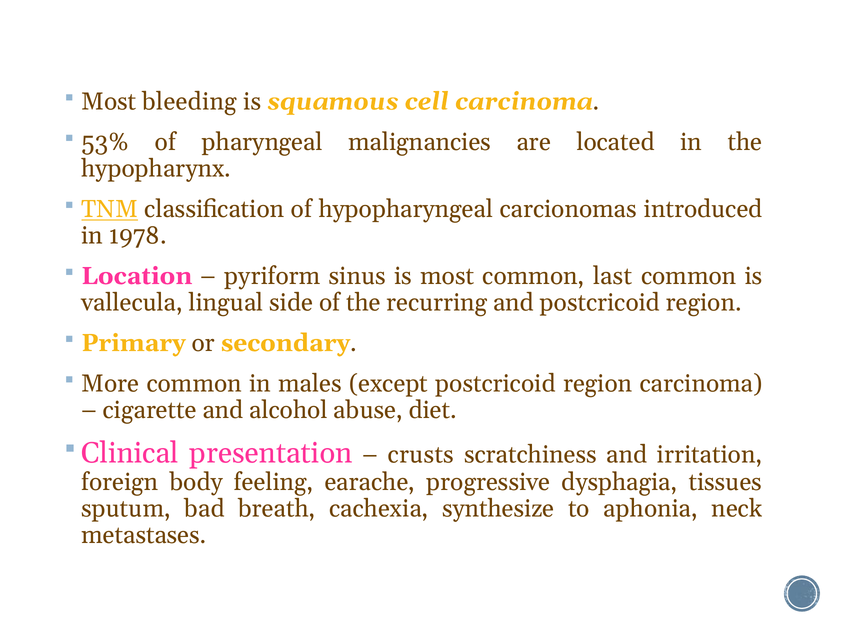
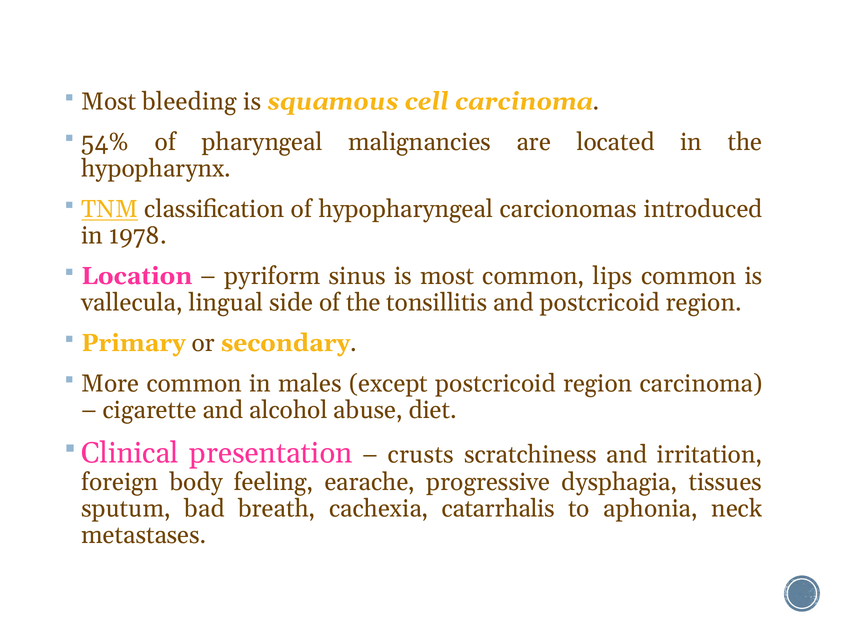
53%: 53% -> 54% (105, 142)
last: last -> lips (613, 276)
recurring: recurring -> tonsillitis (437, 302)
synthesize: synthesize -> catarrhalis (498, 508)
